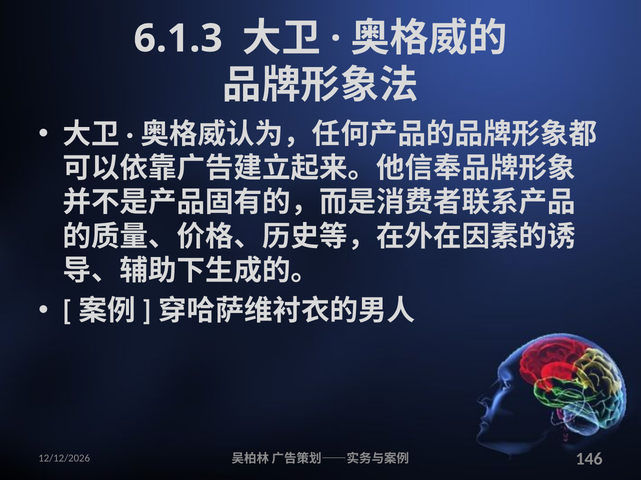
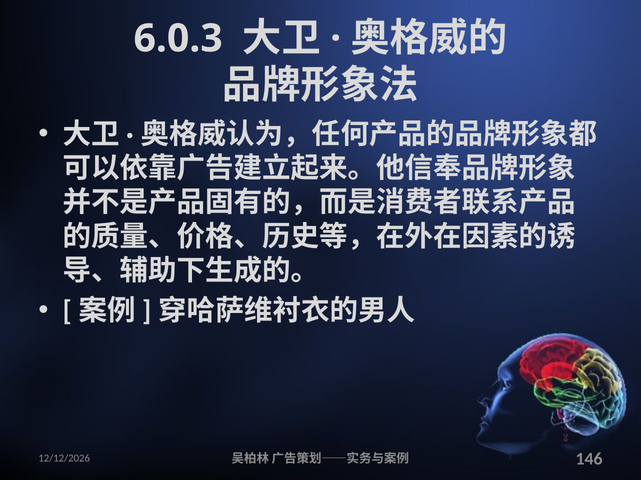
6.1.3: 6.1.3 -> 6.0.3 (178, 39)
